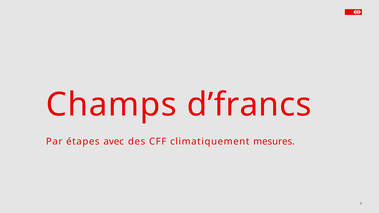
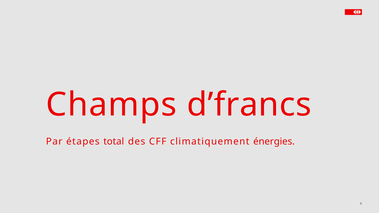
avec: avec -> total (114, 142)
mesures: mesures -> énergies (274, 142)
